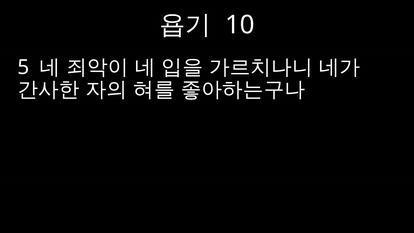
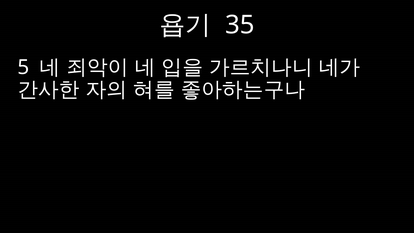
10: 10 -> 35 (240, 25)
